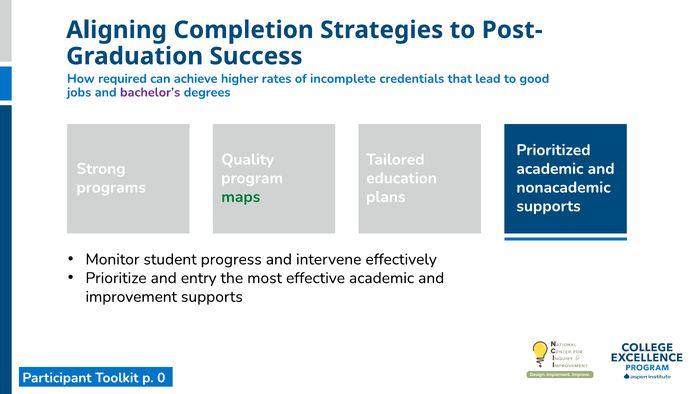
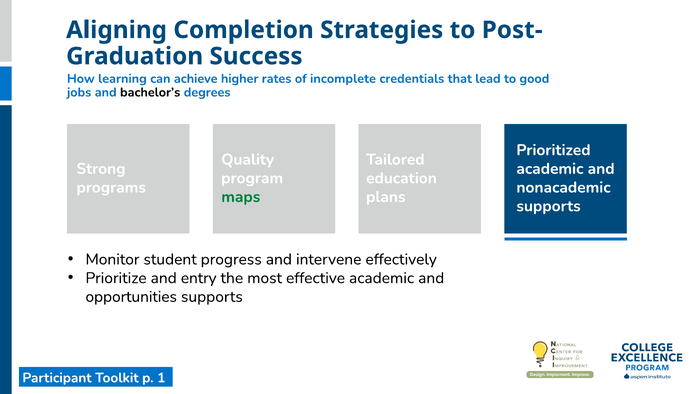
required: required -> learning (122, 79)
bachelor’s colour: purple -> black (150, 92)
improvement: improvement -> opportunities (131, 296)
0: 0 -> 1 (161, 378)
